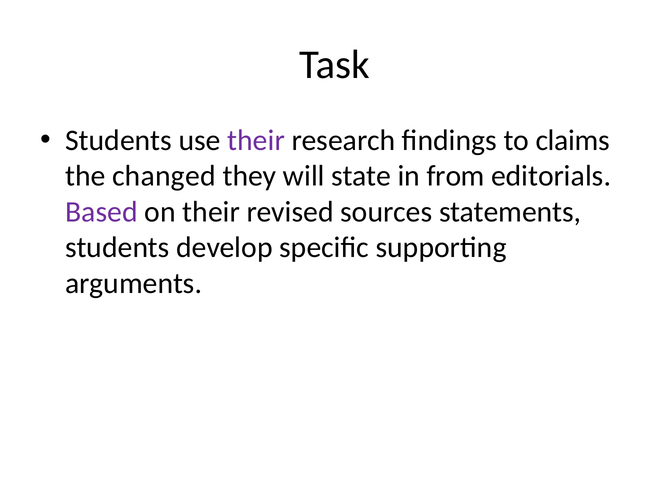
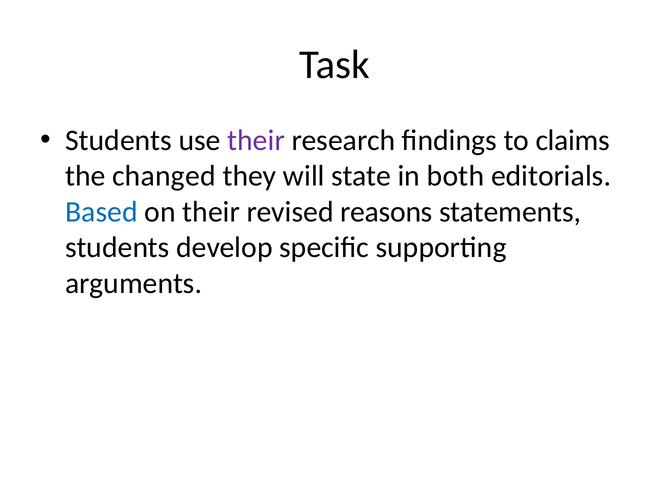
from: from -> both (455, 176)
Based colour: purple -> blue (101, 212)
sources: sources -> reasons (386, 212)
